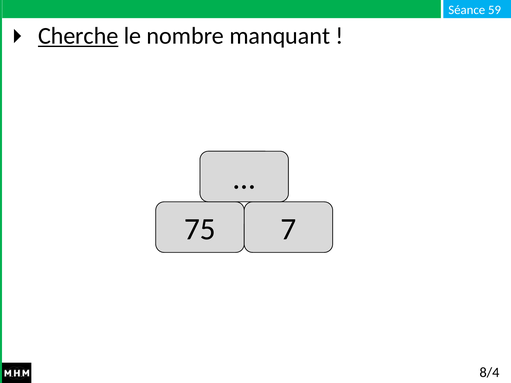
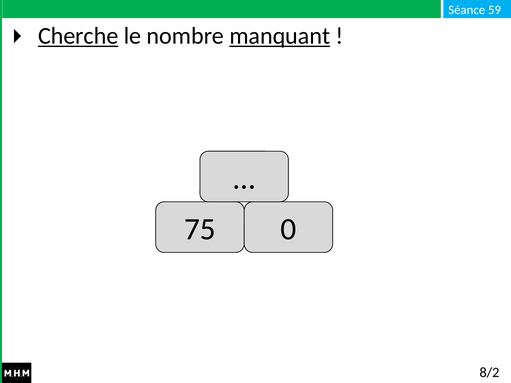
manquant underline: none -> present (280, 36)
7: 7 -> 0 (288, 229)
8/4: 8/4 -> 8/2 (489, 373)
